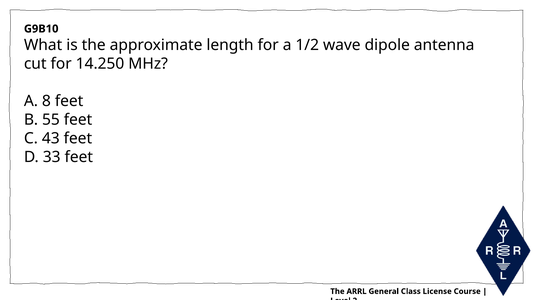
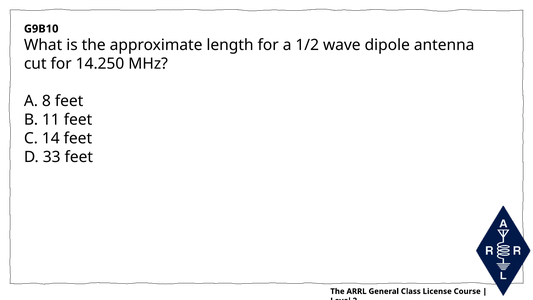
55: 55 -> 11 (51, 120)
43: 43 -> 14 (51, 138)
